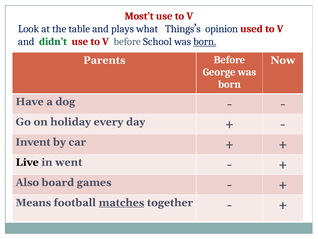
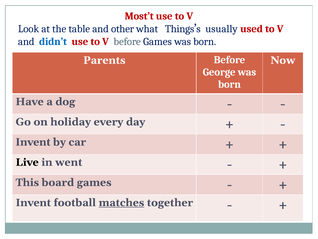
plays: plays -> other (123, 29)
opinion: opinion -> usually (222, 29)
didn’t colour: green -> blue (53, 42)
before School: School -> Games (157, 42)
born underline: present -> none (205, 42)
Also: Also -> This (27, 182)
Means: Means -> Invent (33, 202)
